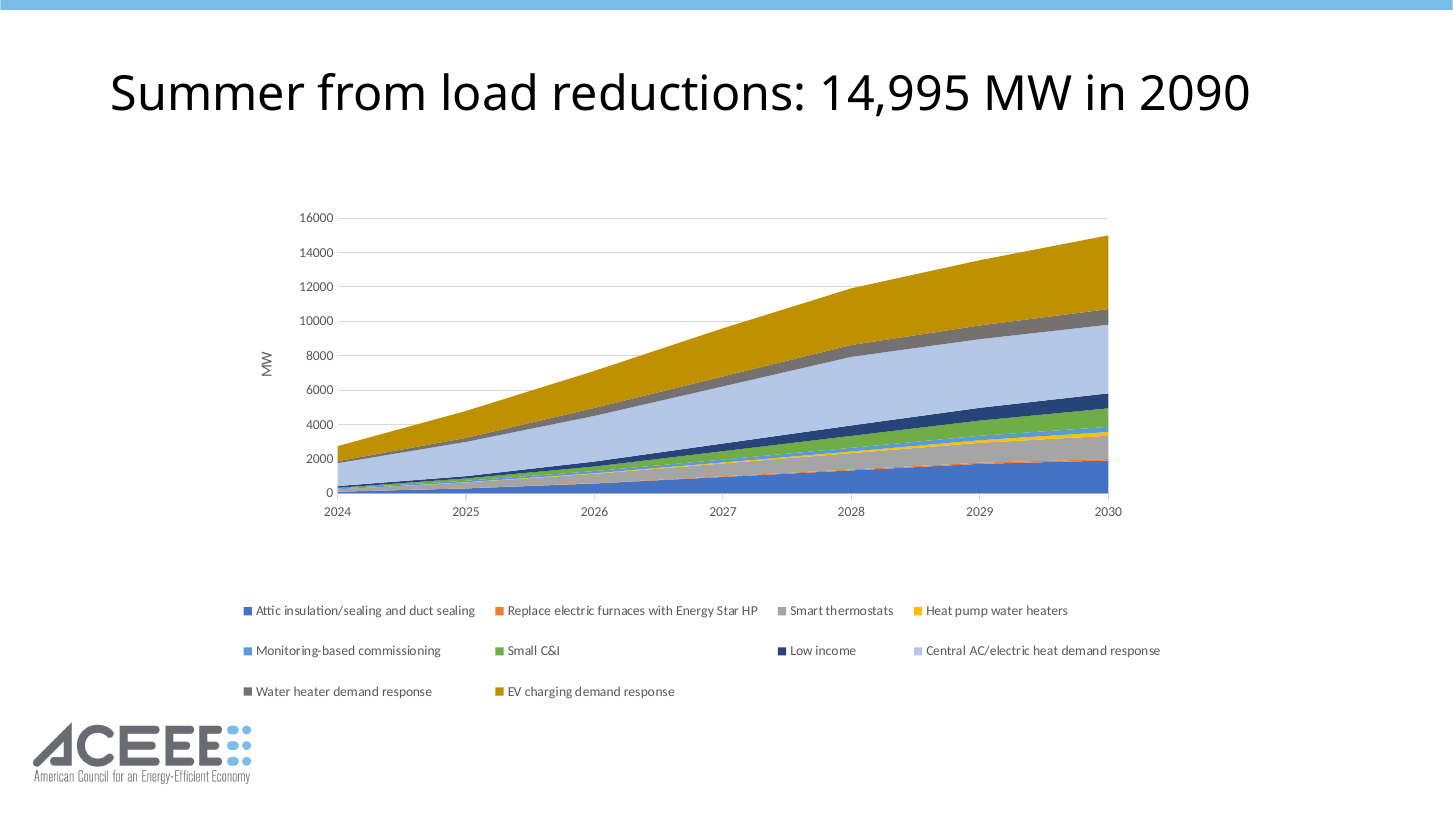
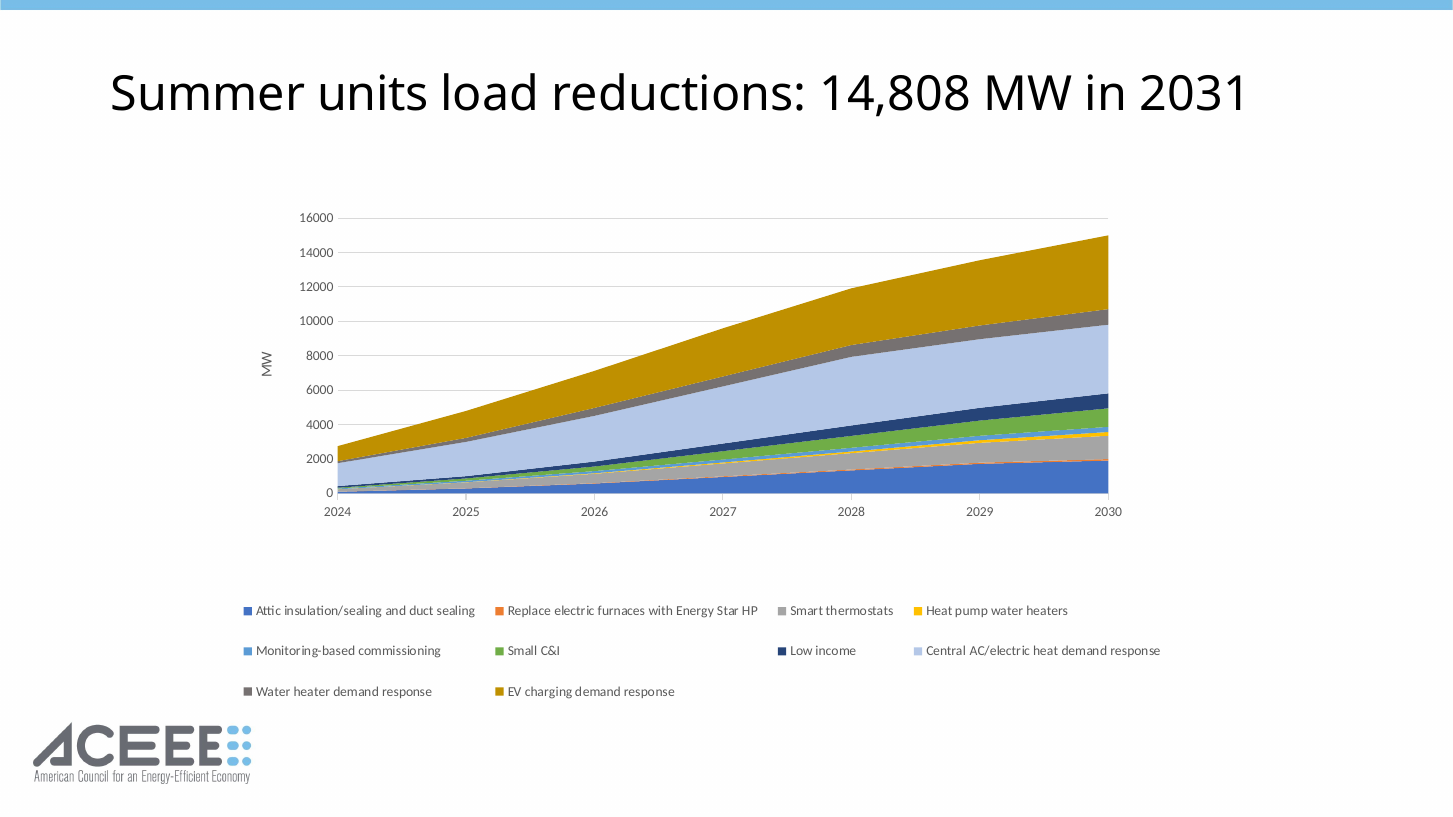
from: from -> units (373, 94)
14,995: 14,995 -> 14,808 (895, 94)
2090: 2090 -> 2031 (1195, 94)
